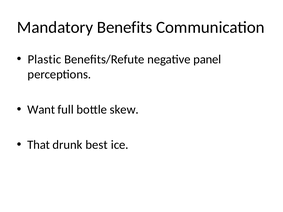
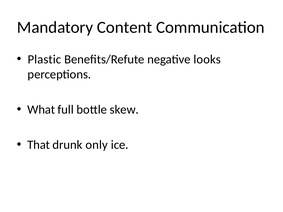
Benefits: Benefits -> Content (125, 27)
panel: panel -> looks (207, 59)
Want: Want -> What (41, 110)
best: best -> only (97, 145)
